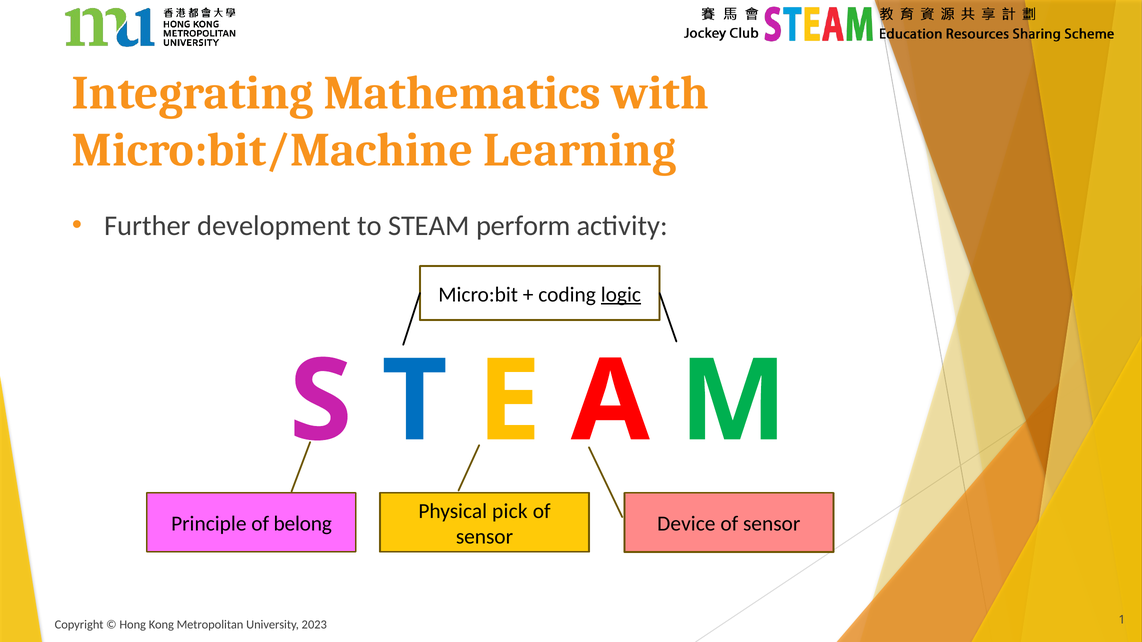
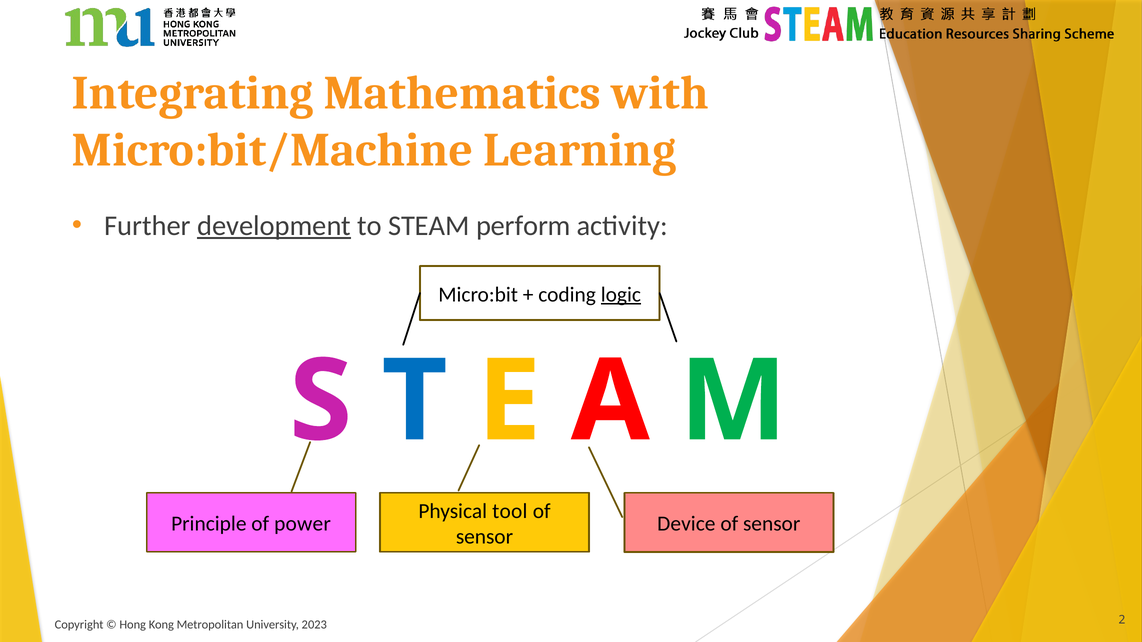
development underline: none -> present (274, 226)
pick: pick -> tool (510, 511)
belong: belong -> power (303, 524)
1: 1 -> 2 (1122, 620)
